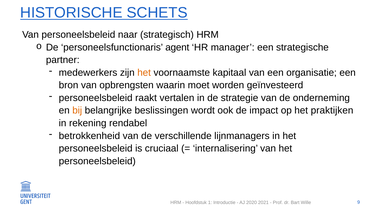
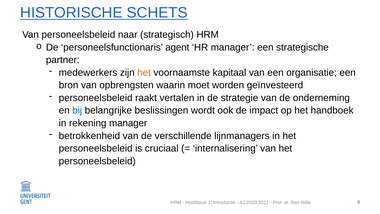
bij colour: orange -> blue (77, 110)
praktijken: praktijken -> handboek (332, 110)
rekening rendabel: rendabel -> manager (128, 123)
